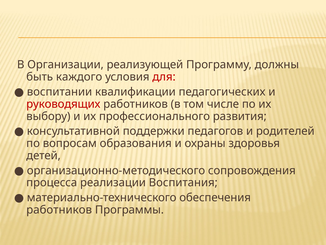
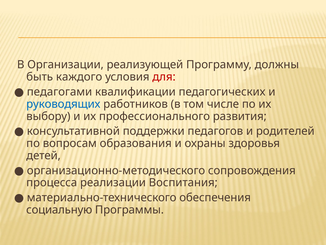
воспитании: воспитании -> педагогами (59, 92)
руководящих colour: red -> blue (63, 104)
работников: работников -> социальную (59, 209)
